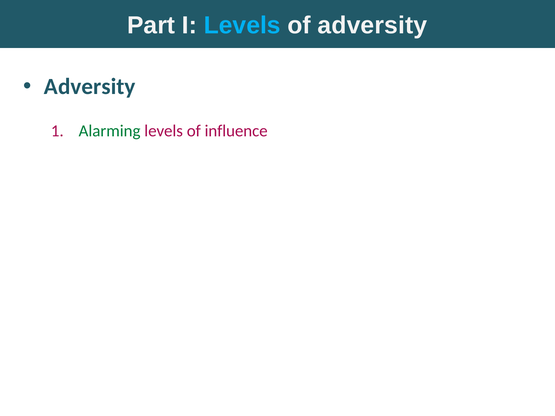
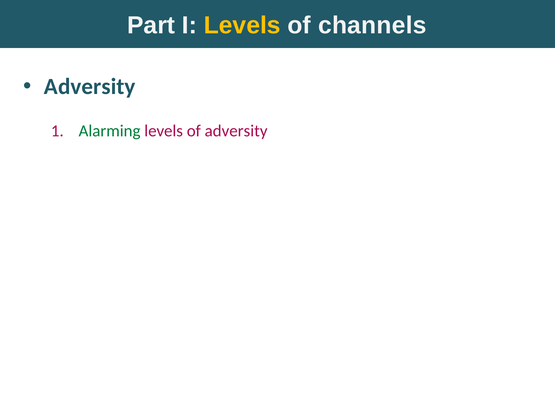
Levels colour: light blue -> yellow (242, 25)
of adversity: adversity -> channels (372, 25)
of influence: influence -> adversity (236, 131)
